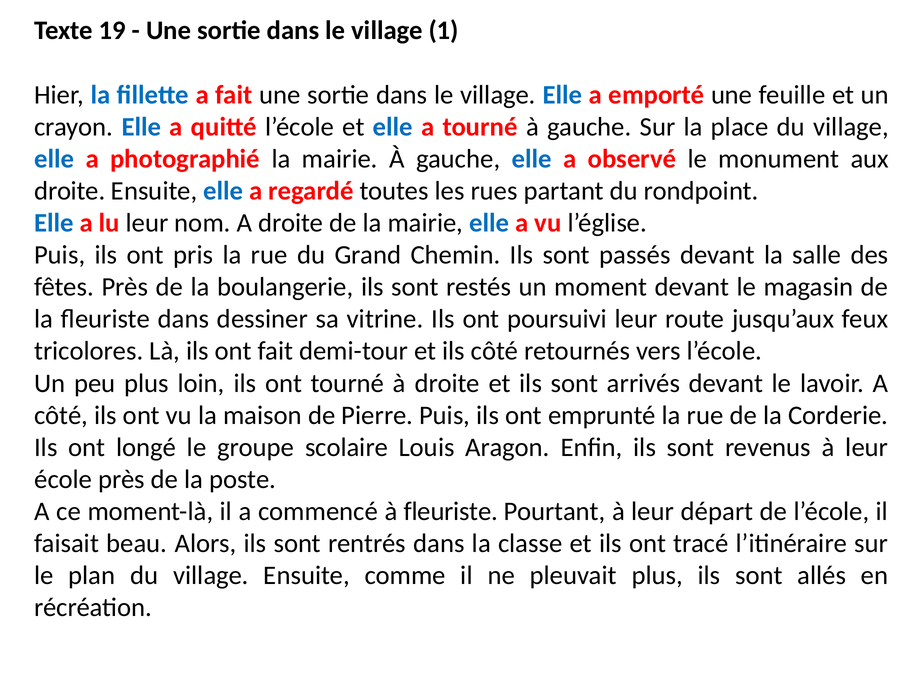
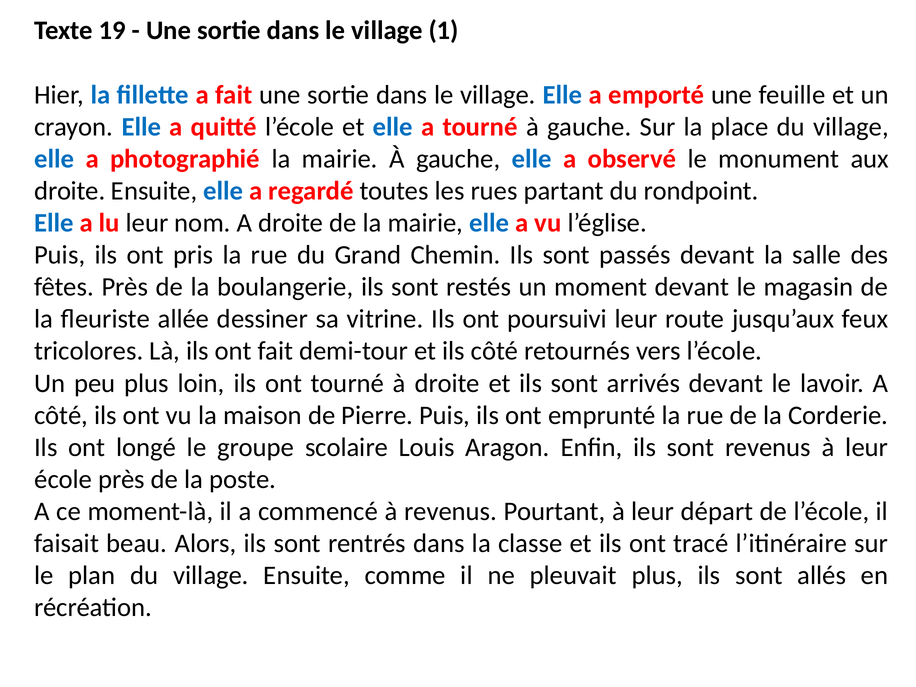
fleuriste dans: dans -> allée (184, 319)
à fleuriste: fleuriste -> revenus (451, 511)
